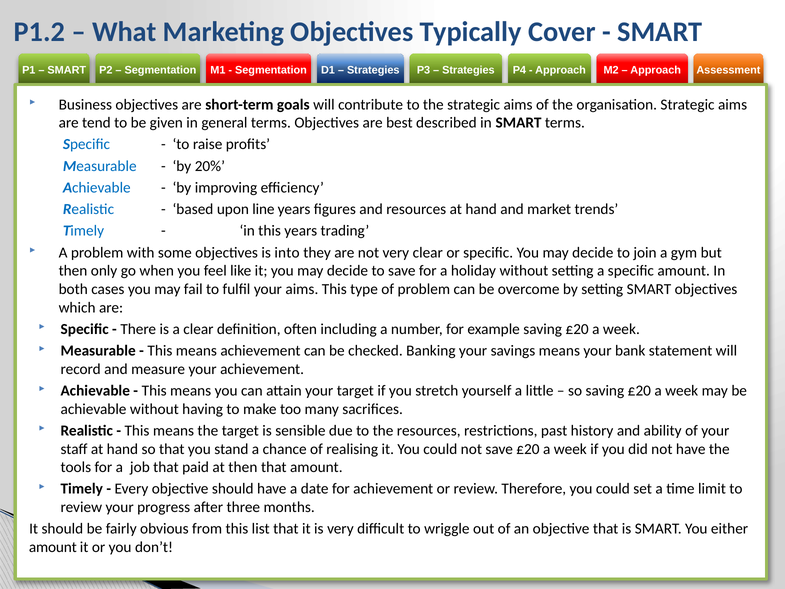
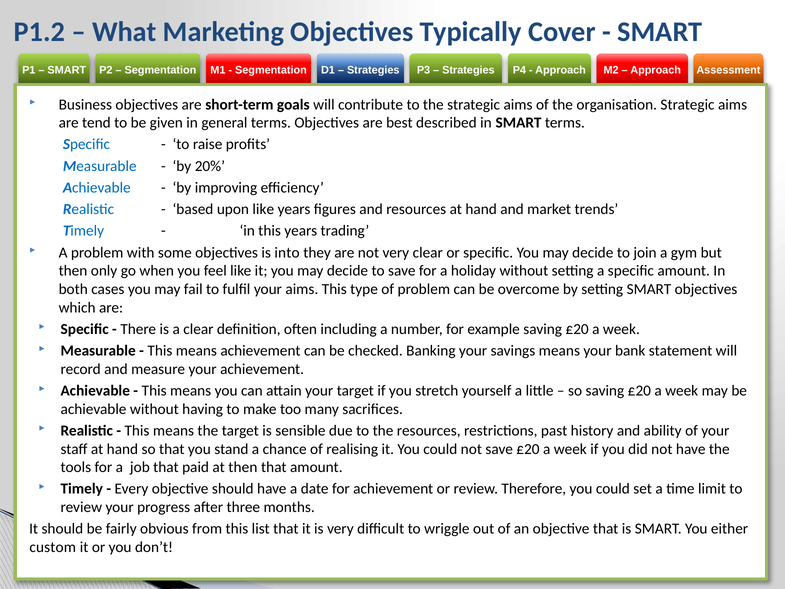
upon line: line -> like (263, 209)
amount: amount -> custom (53, 547)
